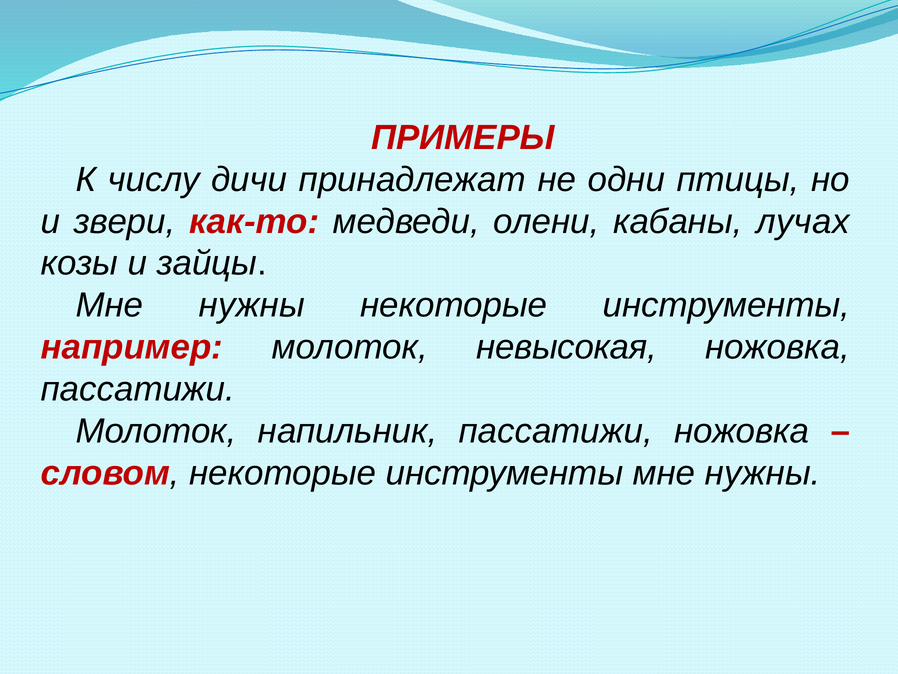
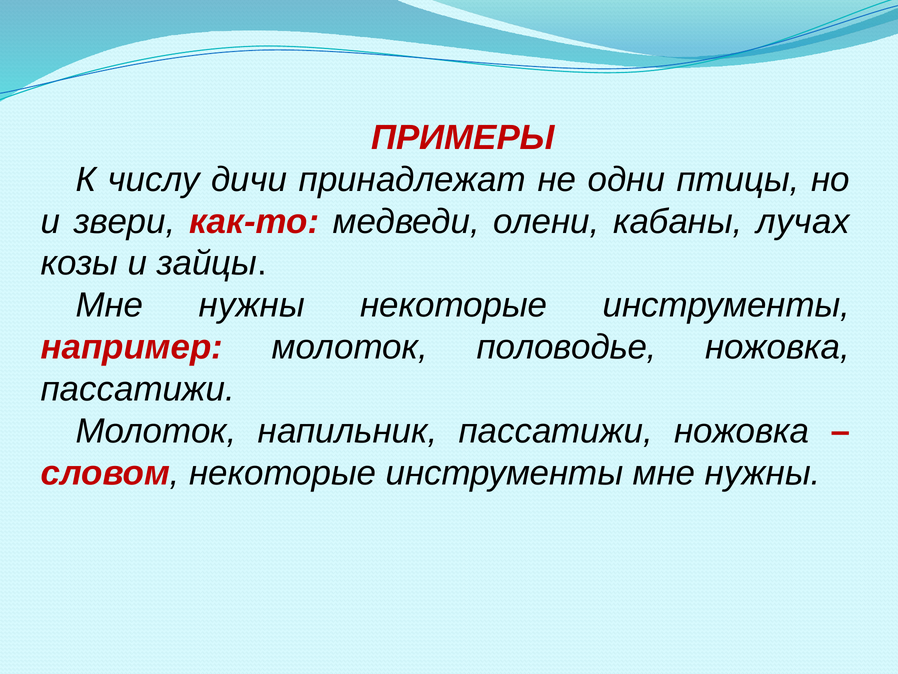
невысокая: невысокая -> половодье (567, 347)
